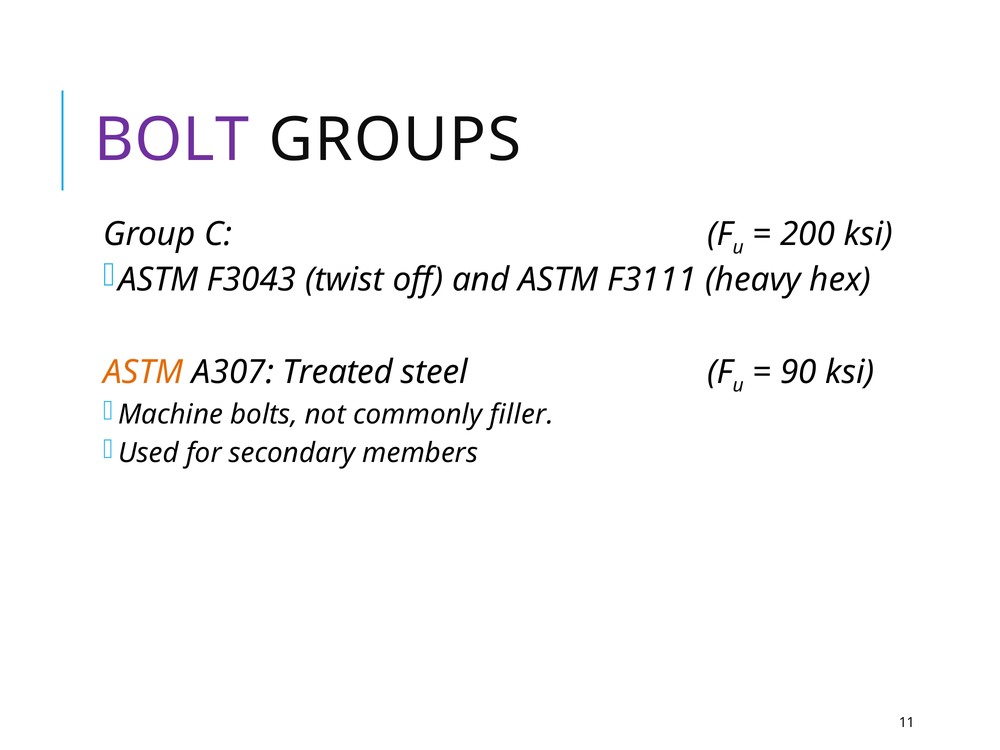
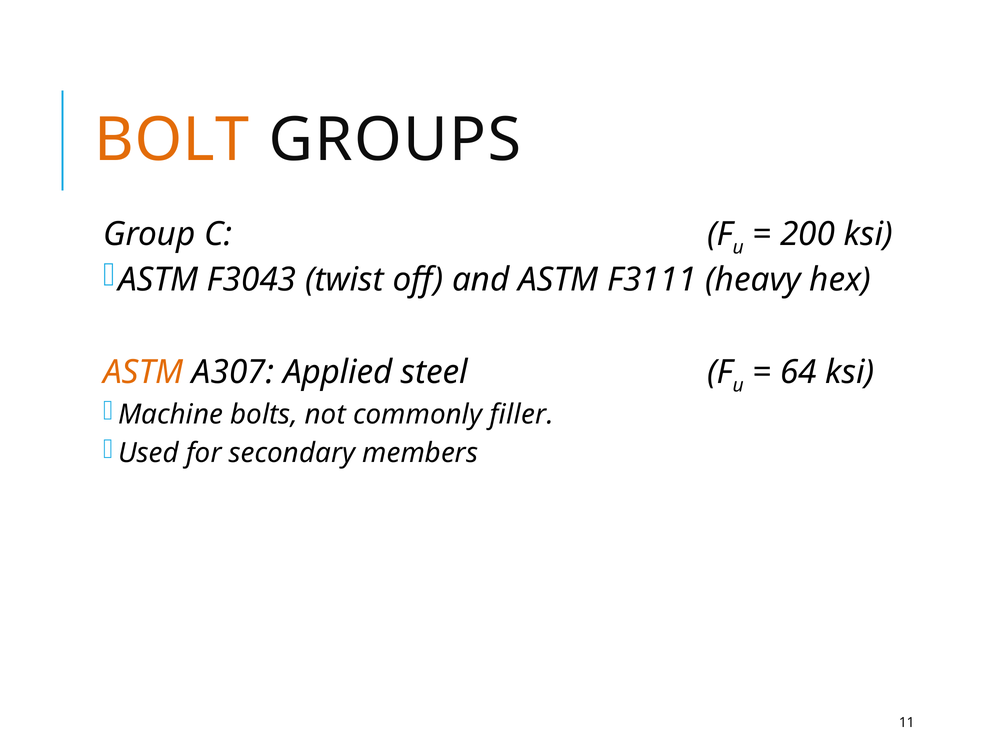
BOLT colour: purple -> orange (172, 140)
Treated: Treated -> Applied (338, 372)
90: 90 -> 64 (798, 372)
